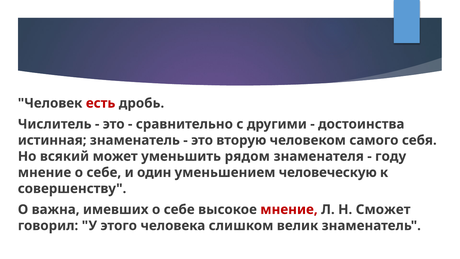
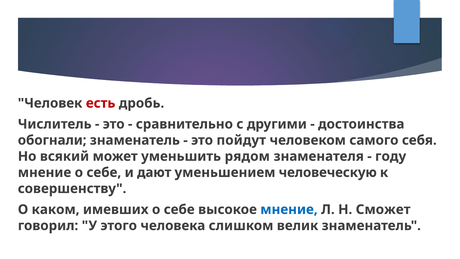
истинная: истинная -> обогнали (52, 140)
вторую: вторую -> пойдут (241, 140)
один: один -> дают (154, 172)
важна: важна -> каком (56, 209)
мнение colour: red -> blue (289, 209)
